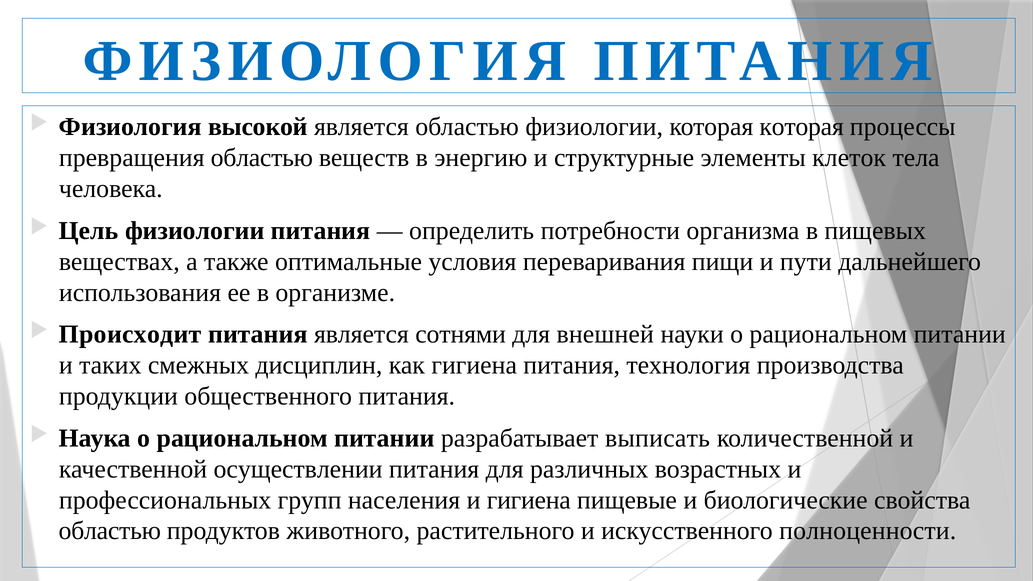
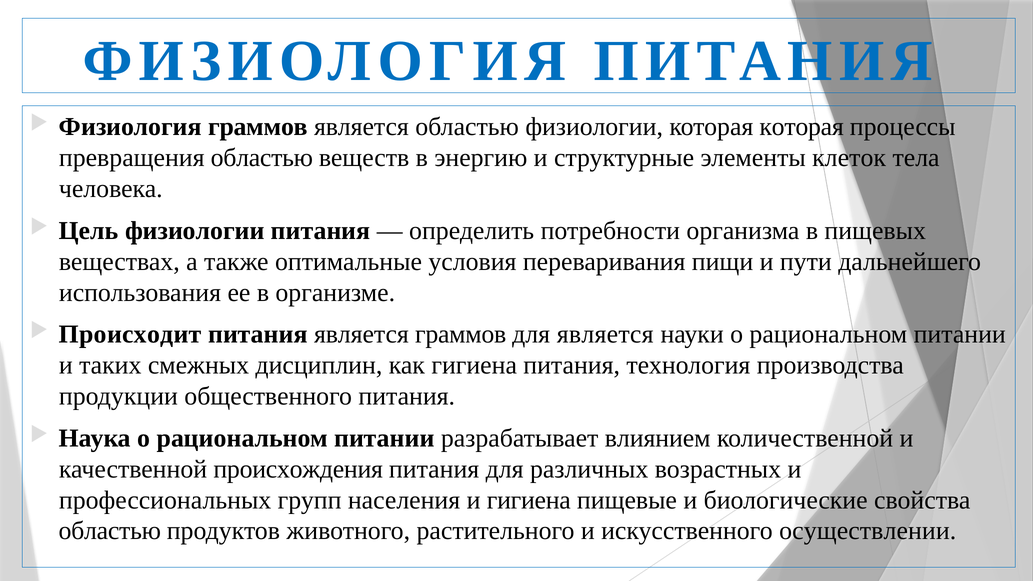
Физиология высокой: высокой -> граммов (258, 127)
является сотнями: сотнями -> граммов (461, 334)
для внешней: внешней -> является (605, 334)
выписать: выписать -> влиянием (658, 438)
осуществлении: осуществлении -> происхождения (298, 469)
полноценности: полноценности -> осуществлении (868, 531)
